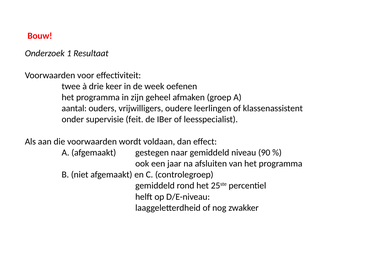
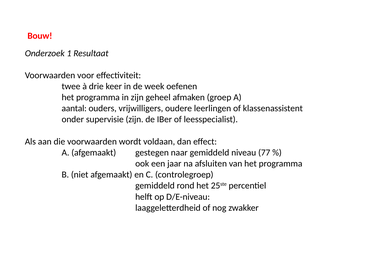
supervisie feit: feit -> zijn (135, 119)
90: 90 -> 77 (264, 153)
